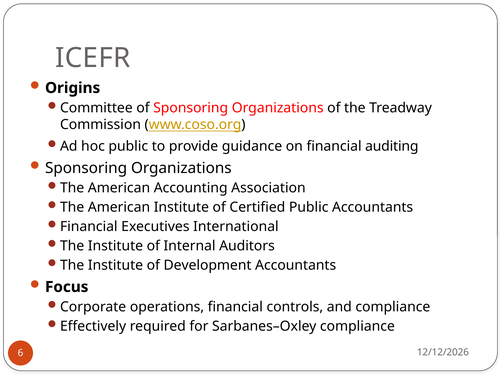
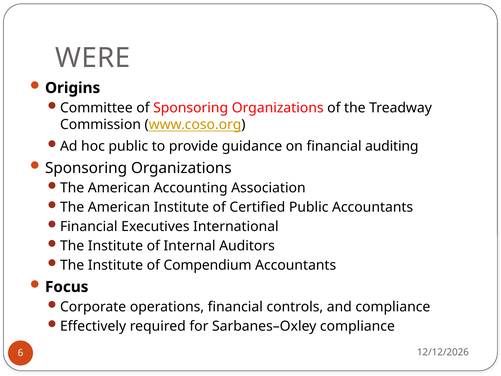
ICEFR: ICEFR -> WERE (93, 58)
Development: Development -> Compendium (208, 265)
